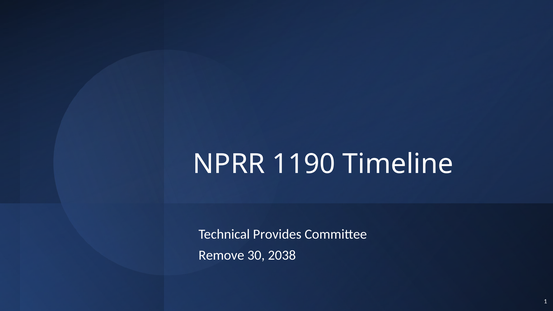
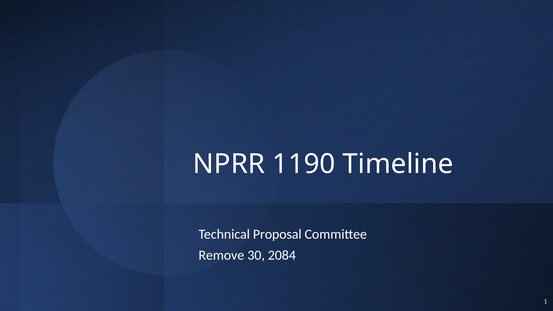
Provides: Provides -> Proposal (277, 234)
2038: 2038 -> 2084 (282, 255)
